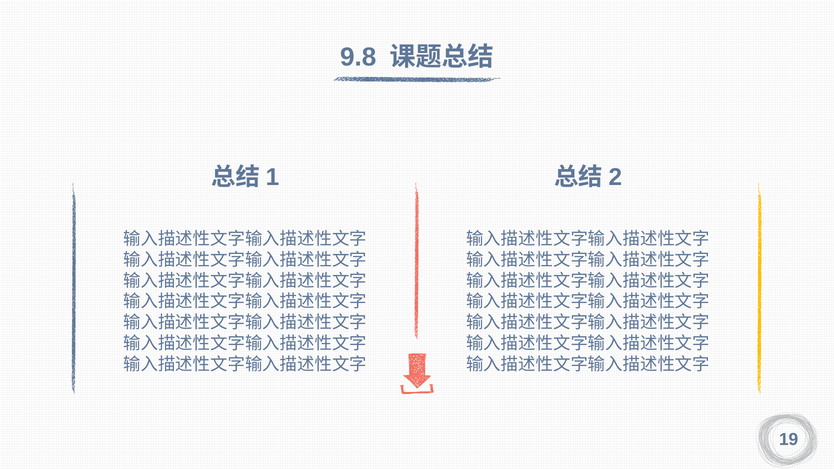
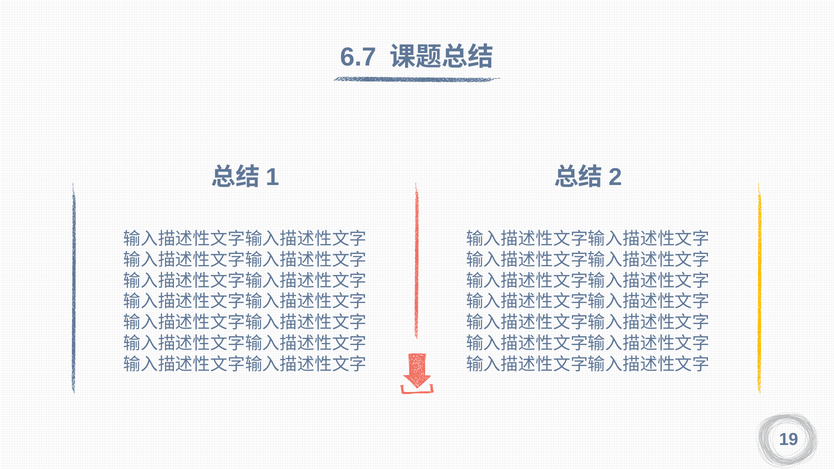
9.8: 9.8 -> 6.7 (358, 57)
